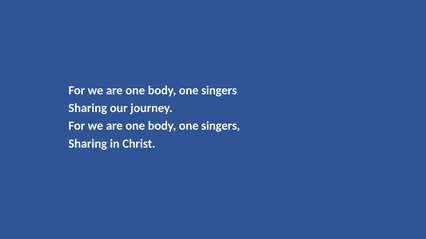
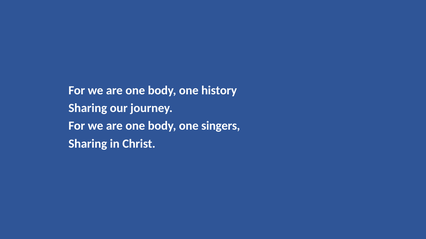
singers: singers -> history (219, 91)
